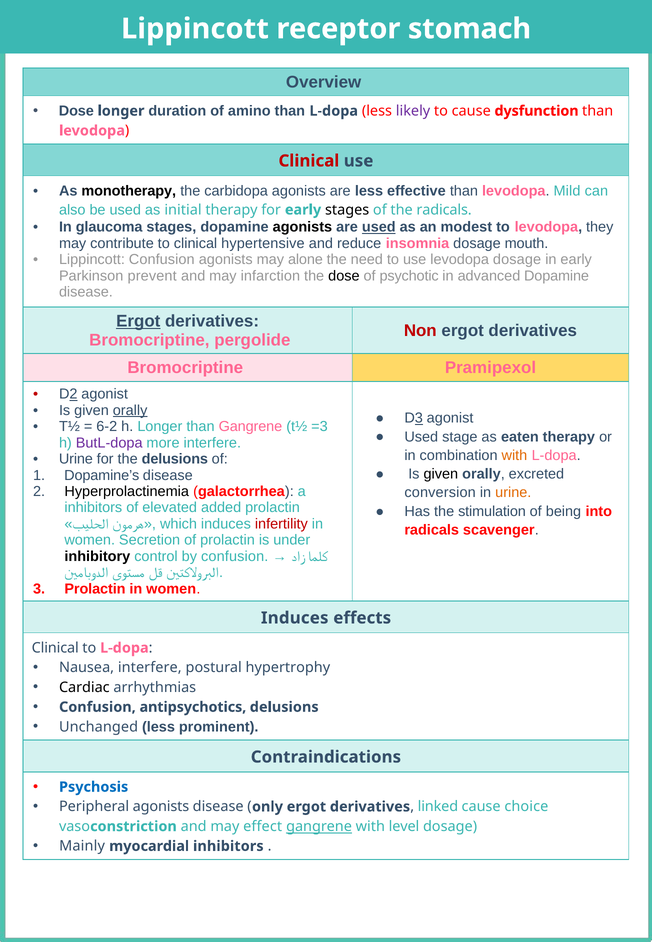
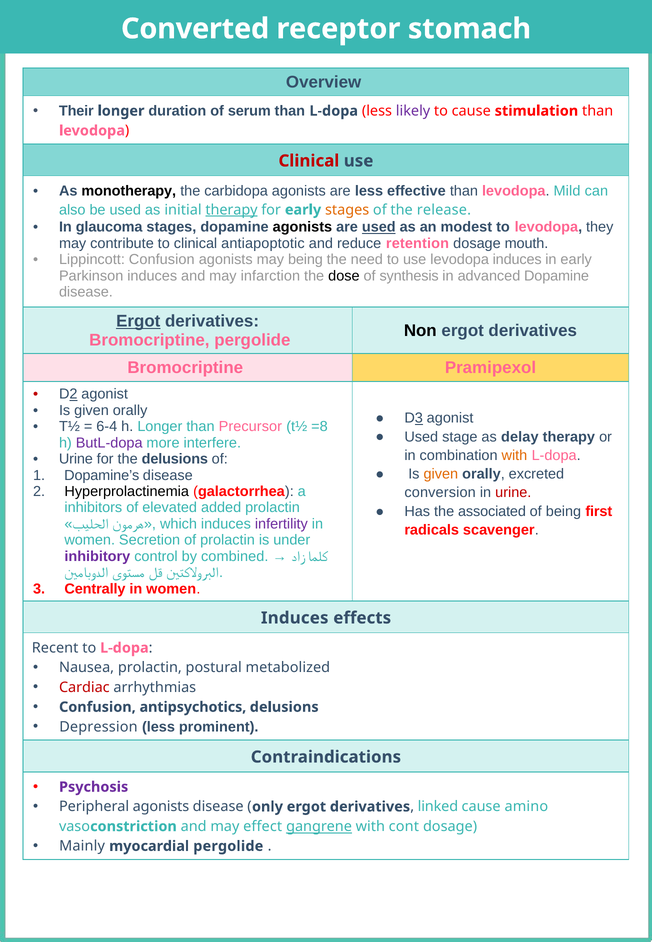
Lippincott: Lippincott -> Converted (195, 29)
Dose: Dose -> Their (76, 111)
amino: amino -> serum (249, 111)
dysfunction: dysfunction -> stimulation (536, 111)
therapy underline: none -> present (232, 210)
stages colour: black -> orange (347, 210)
the radicals: radicals -> release (444, 210)
hypertensive: hypertensive -> antiapoptotic (263, 243)
insomnia: insomnia -> retention (418, 243)
may alone: alone -> being (305, 260)
levodopa dosage: dosage -> induces (517, 260)
Parkinson prevent: prevent -> induces (152, 276)
psychotic: psychotic -> synthesis (409, 276)
Non colour: red -> black (420, 330)
orally underline: present -> none (130, 410)
6-2: 6-2 -> 6-4 (107, 426)
than Gangrene: Gangrene -> Precursor (250, 426)
=3: =3 -> =8 (319, 426)
eaten: eaten -> delay (520, 437)
given colour: black -> orange (441, 474)
urine colour: orange -> red (513, 493)
stimulation: stimulation -> associated (492, 511)
into: into -> first (599, 511)
infertility colour: red -> purple (281, 524)
inhibitory colour: black -> purple (97, 556)
by confusion: confusion -> combined (235, 556)
Prolactin: Prolactin -> Centrally (95, 589)
Clinical: Clinical -> Recent (55, 648)
Nausea interfere: interfere -> prolactin (150, 667)
hypertrophy: hypertrophy -> metabolized (288, 667)
Cardiac colour: black -> red (84, 687)
Unchanged: Unchanged -> Depression (98, 727)
Psychosis colour: blue -> purple (94, 787)
choice: choice -> amino (526, 807)
level: level -> cont (404, 826)
myocardial inhibitors: inhibitors -> pergolide (228, 846)
